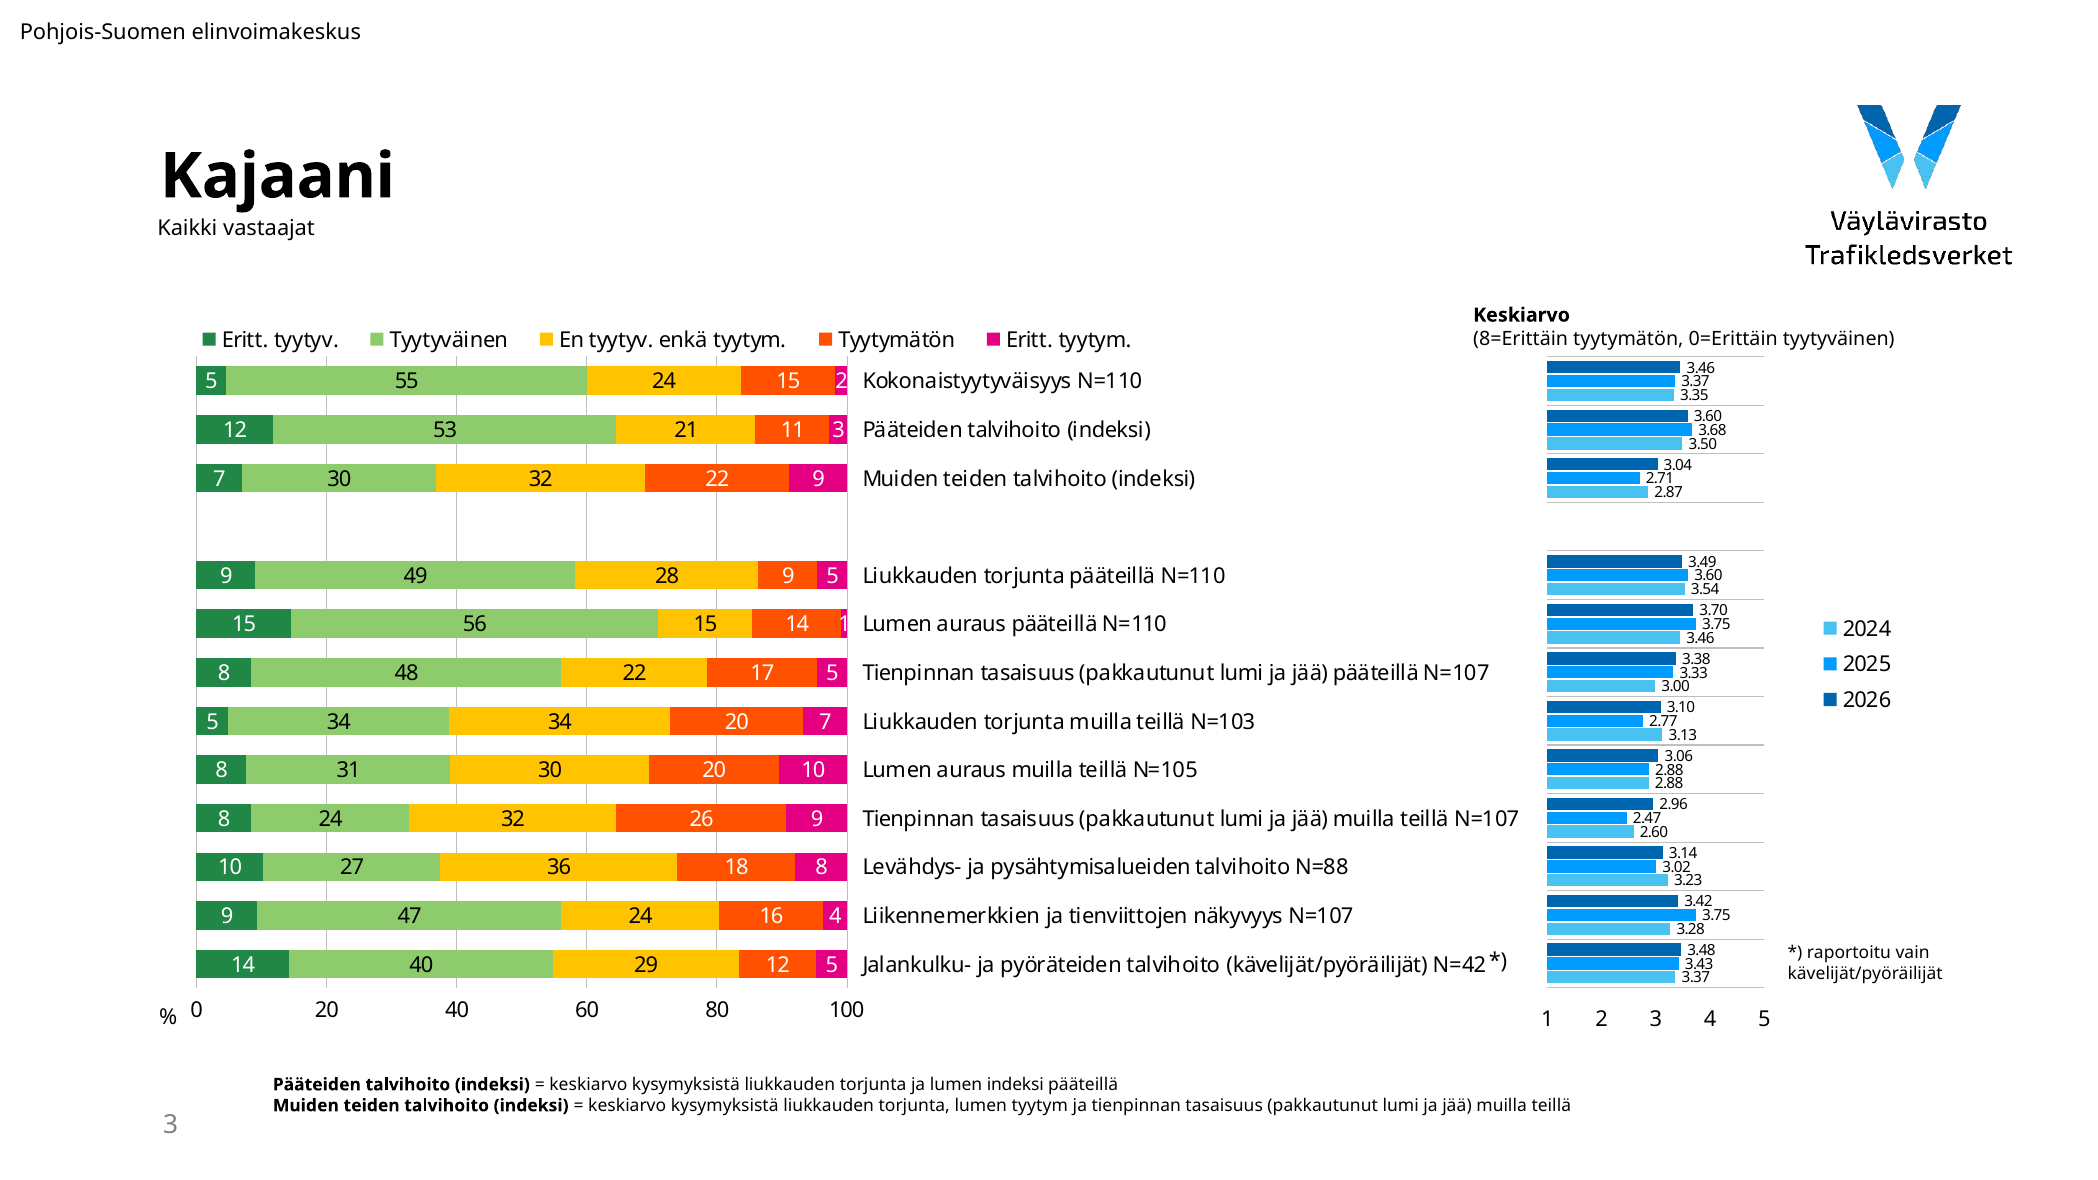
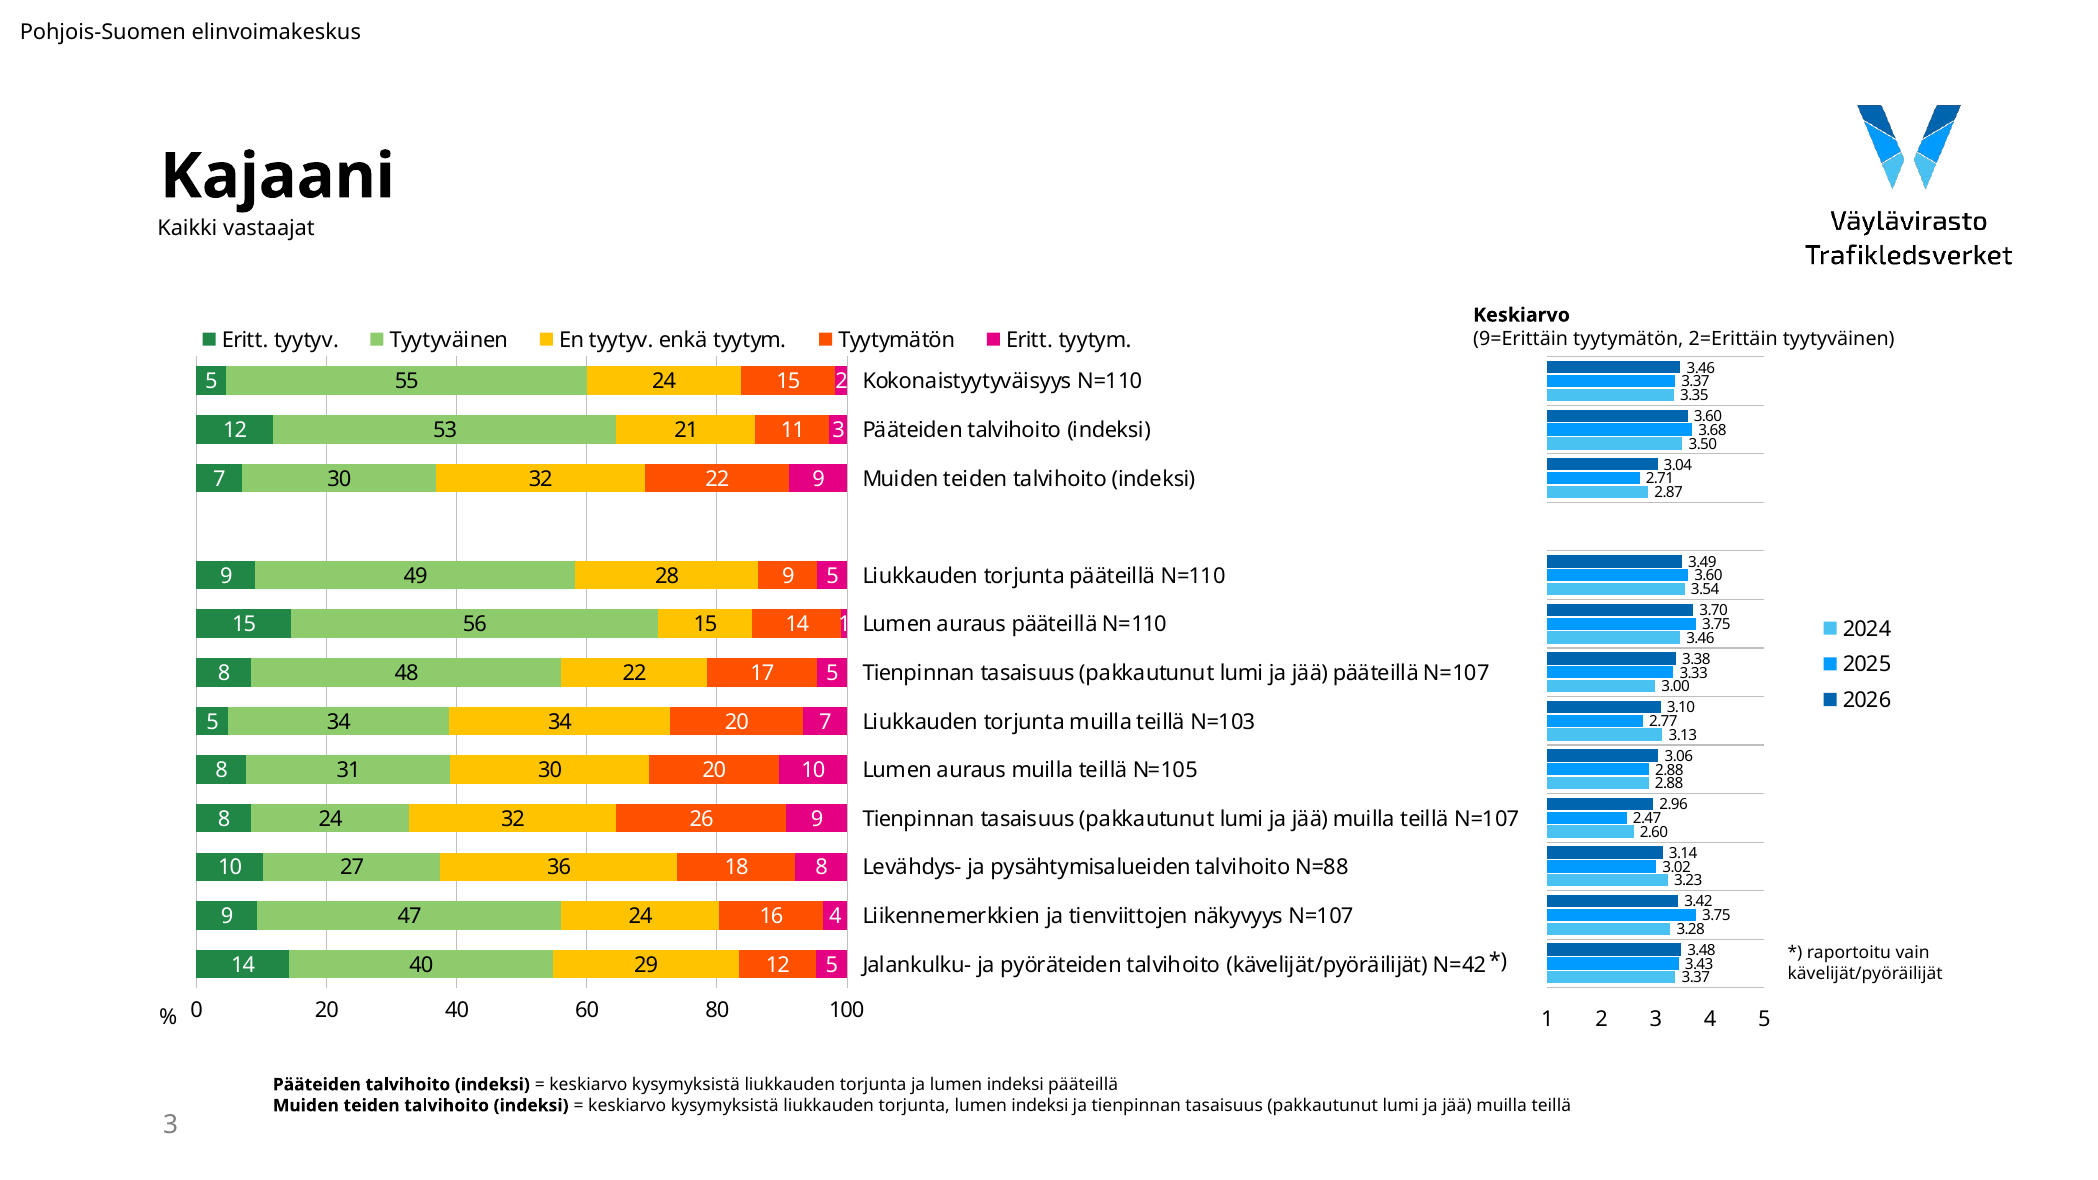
8=Erittäin: 8=Erittäin -> 9=Erittäin (1521, 339)
0=Erittäin: 0=Erittäin -> 2=Erittäin (1733, 339)
torjunta lumen tyytym: tyytym -> indeksi (1040, 1106)
